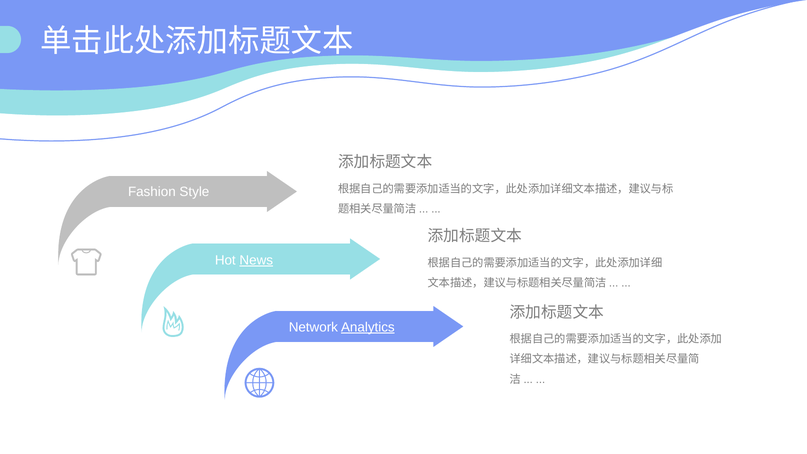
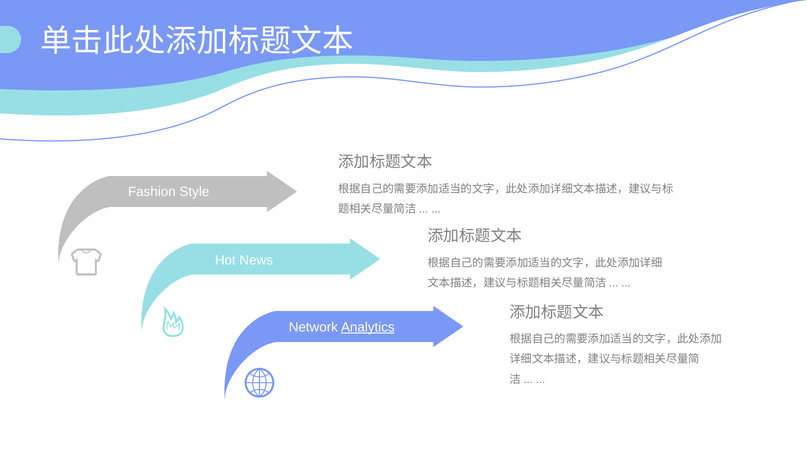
News underline: present -> none (256, 260)
